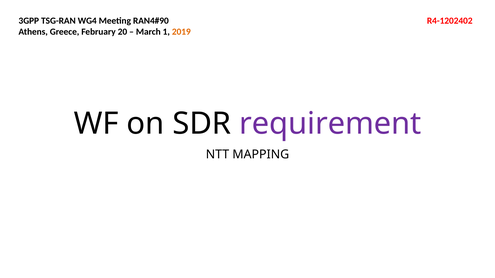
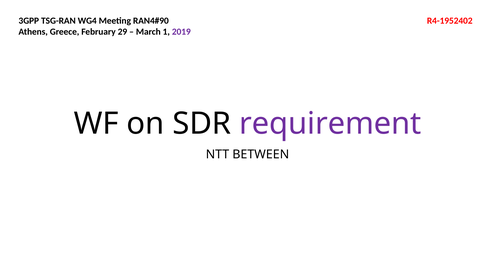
R4-1202402: R4-1202402 -> R4-1952402 (450, 21)
20: 20 -> 29 (122, 32)
2019 colour: orange -> purple (181, 32)
MAPPING: MAPPING -> BETWEEN (261, 155)
